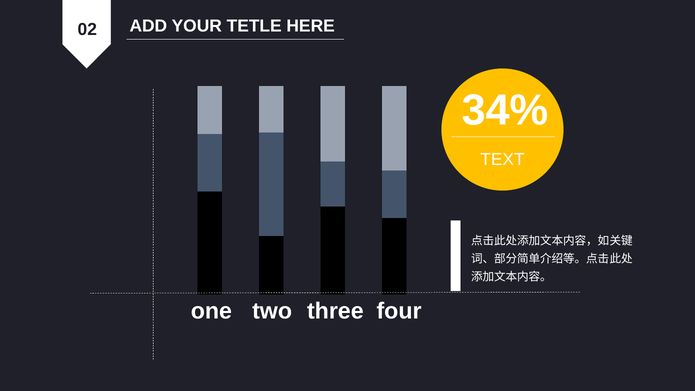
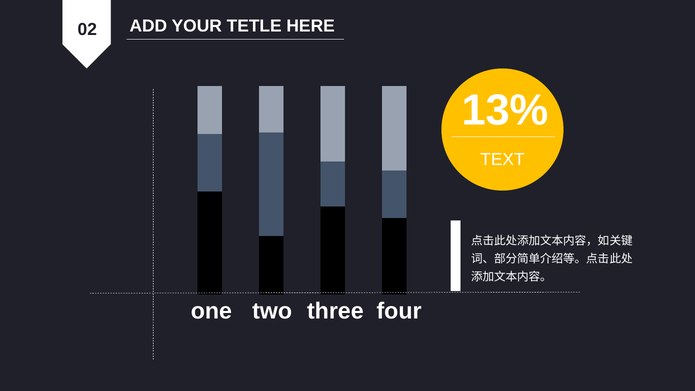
34%: 34% -> 13% (505, 111)
